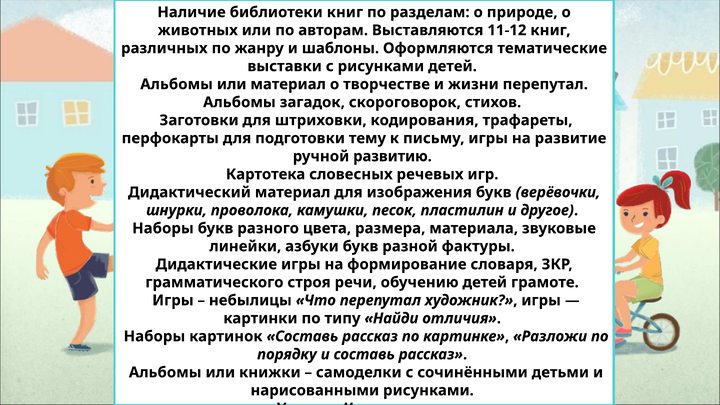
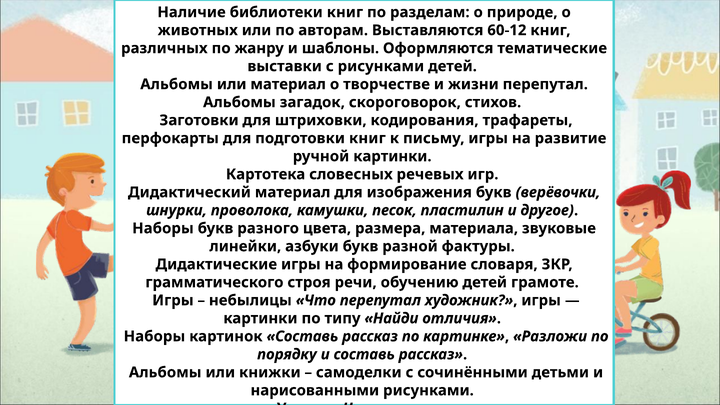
11-12: 11-12 -> 60-12 (507, 30)
подготовки тему: тему -> книг (367, 138)
ручной развитию: развитию -> картинки (392, 156)
